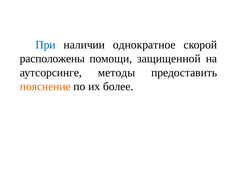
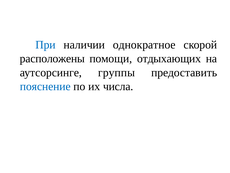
защищенной: защищенной -> отдыхающих (169, 59)
методы: методы -> группы (116, 72)
пояснение colour: orange -> blue (45, 86)
более: более -> числа (118, 86)
